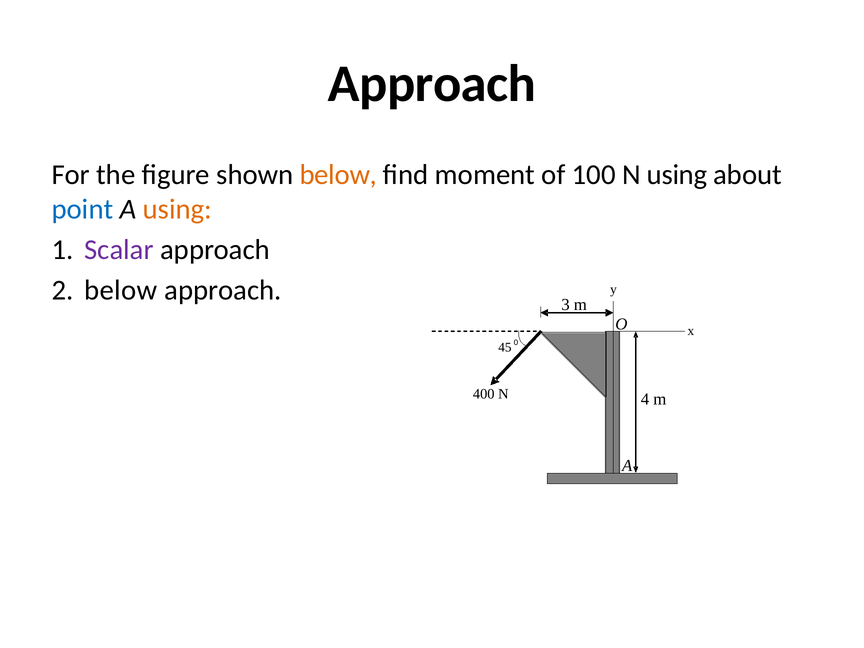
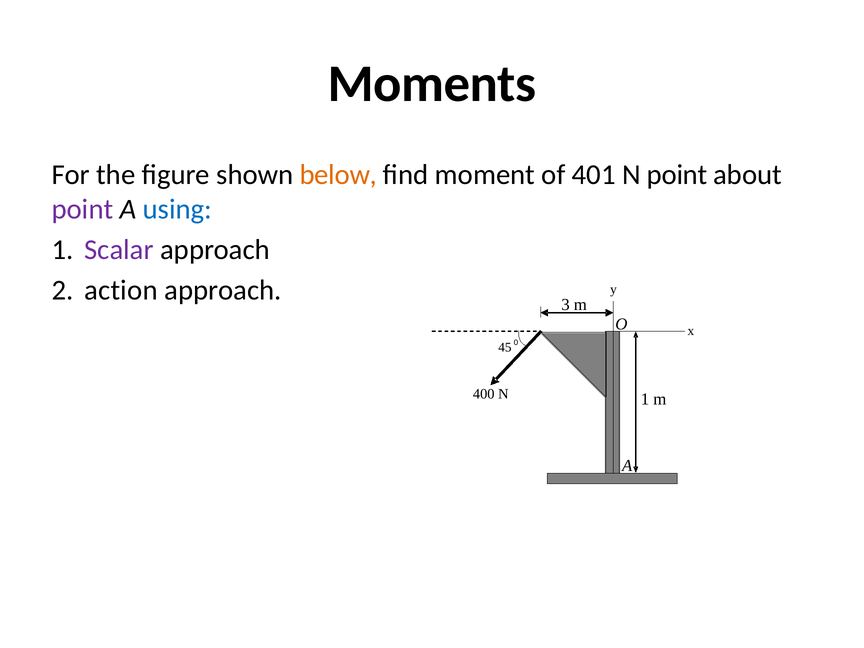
Approach: Approach -> Moments (432, 84)
100: 100 -> 401 (594, 175)
N using: using -> point (677, 175)
point colour: blue -> purple (83, 209)
using colour: orange -> blue (177, 209)
below: below -> action (121, 290)
N 4: 4 -> 1 (645, 399)
